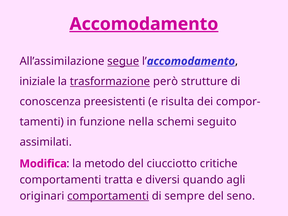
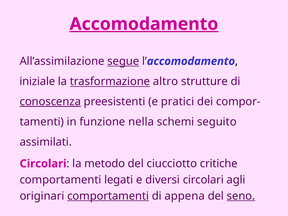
accomodamento underline: present -> none (191, 61)
però: però -> altro (166, 81)
conoscenza underline: none -> present (50, 102)
risulta: risulta -> pratici (178, 102)
Modifica: Modifica -> Circolari (43, 164)
tratta: tratta -> legati (119, 180)
diversi quando: quando -> circolari (203, 180)
sempre: sempre -> appena (185, 196)
seno underline: none -> present (241, 196)
